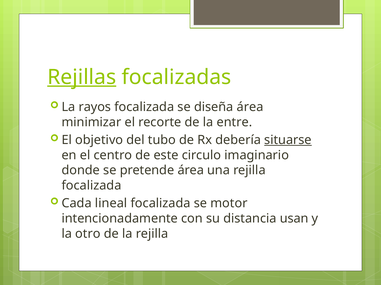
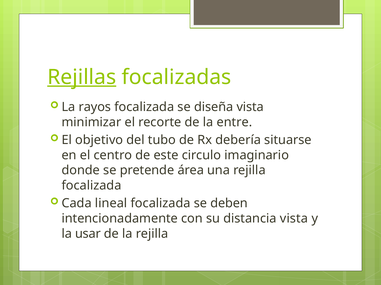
diseña área: área -> vista (250, 107)
situarse underline: present -> none (288, 140)
motor: motor -> deben (229, 204)
distancia usan: usan -> vista (294, 219)
otro: otro -> usar (88, 234)
